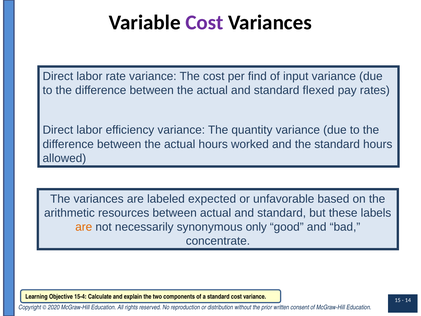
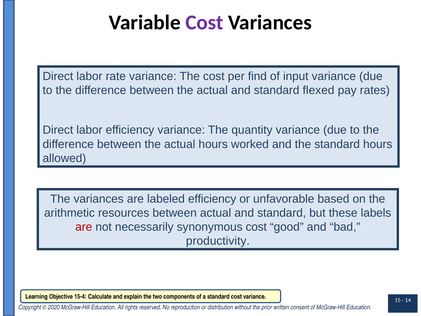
labeled expected: expected -> efficiency (212, 199)
are colour: orange -> red (84, 227)
synonymous only: only -> cost (256, 227)
concentrate: concentrate -> productivity (218, 241)
